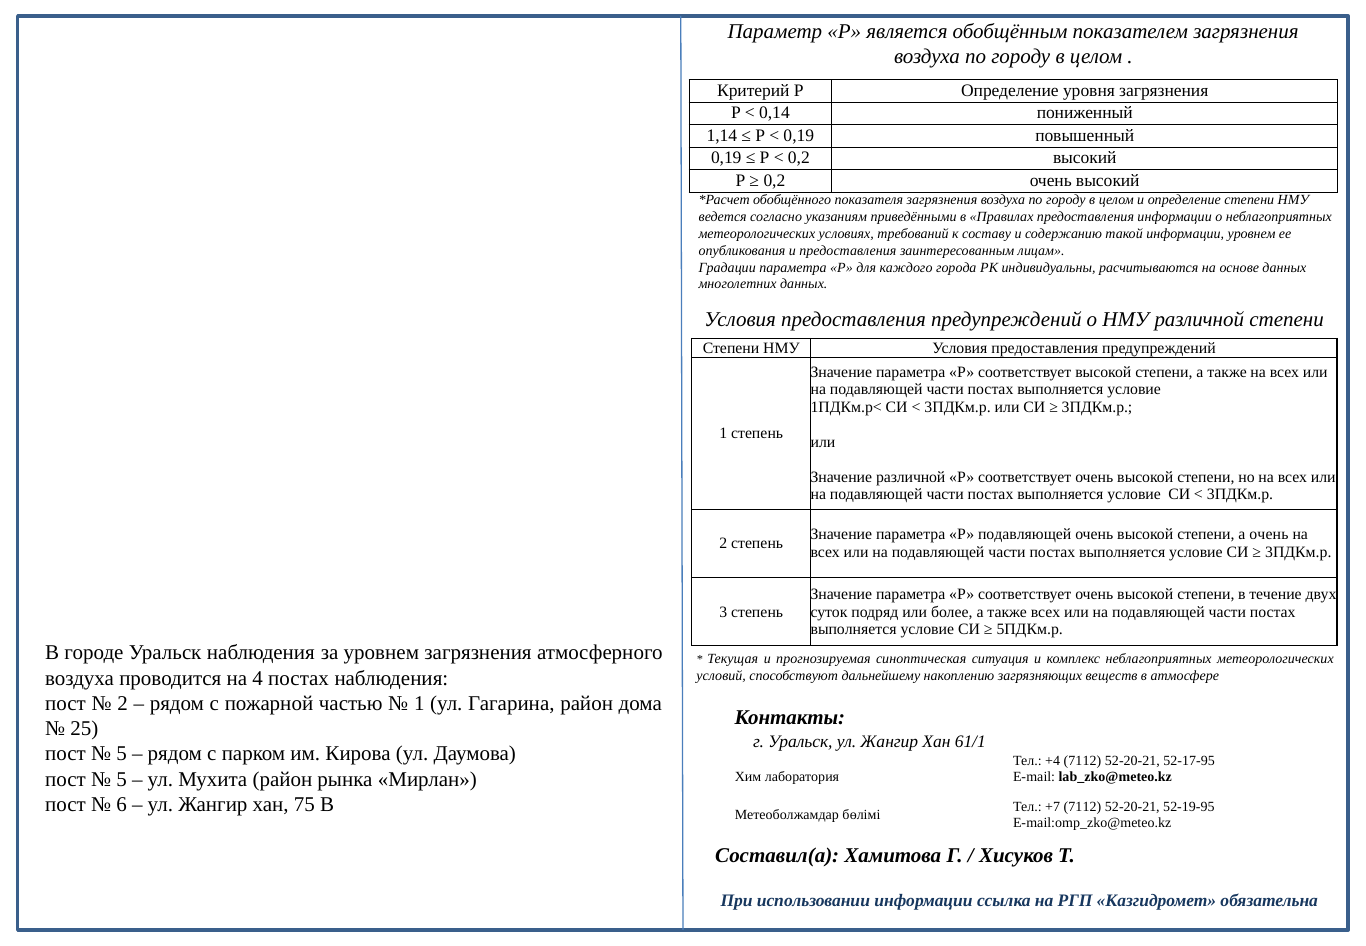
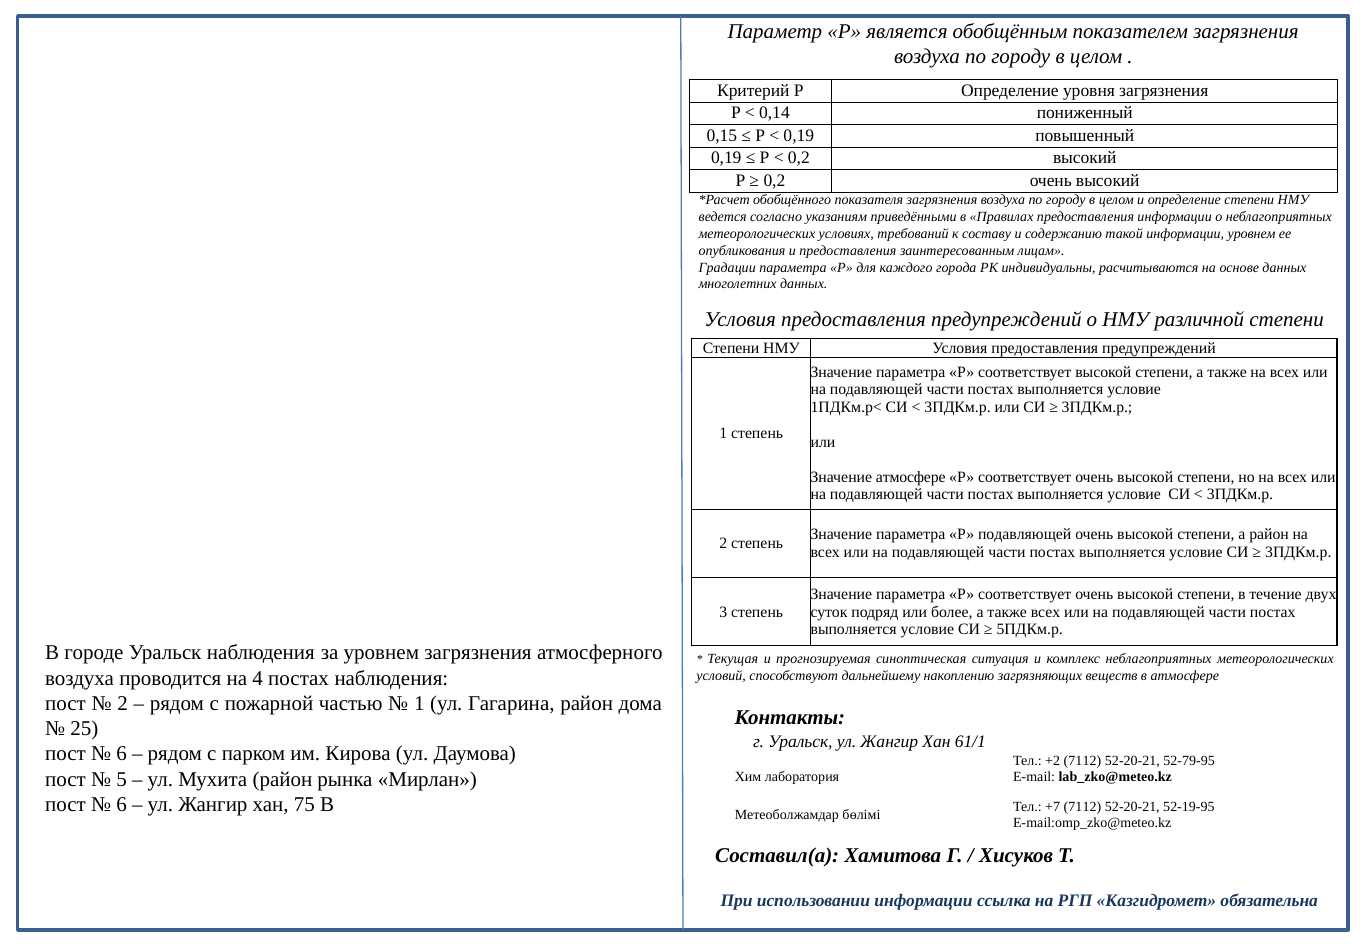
1,14: 1,14 -> 0,15 (722, 136)
Значение различной: различной -> атмосфере (911, 477)
а очень: очень -> район (1269, 535)
5: 5 -> 6 (122, 754)
+4: +4 -> +2 (1053, 761)
52-17-95: 52-17-95 -> 52-79-95 (1189, 761)
